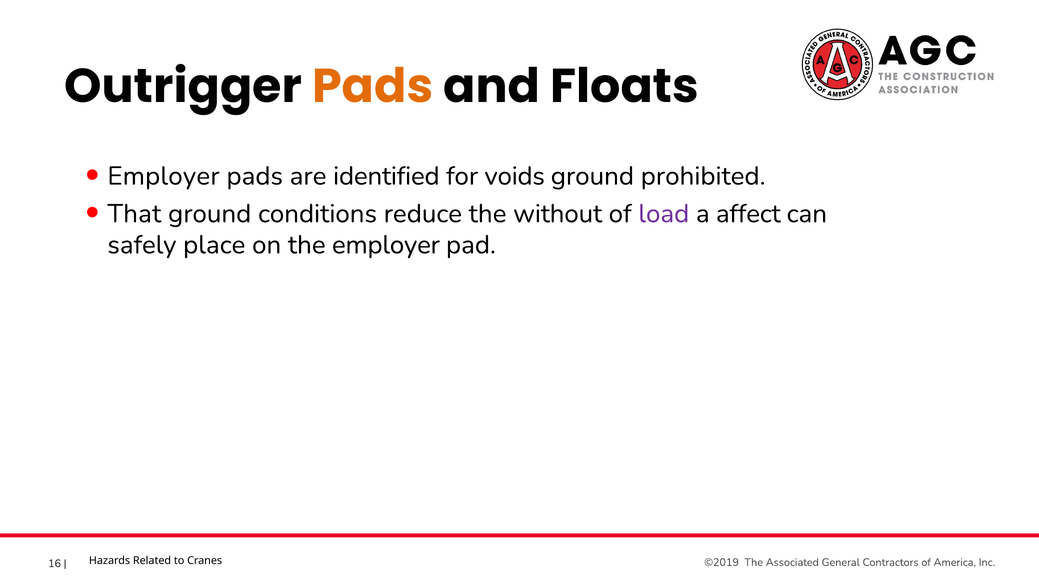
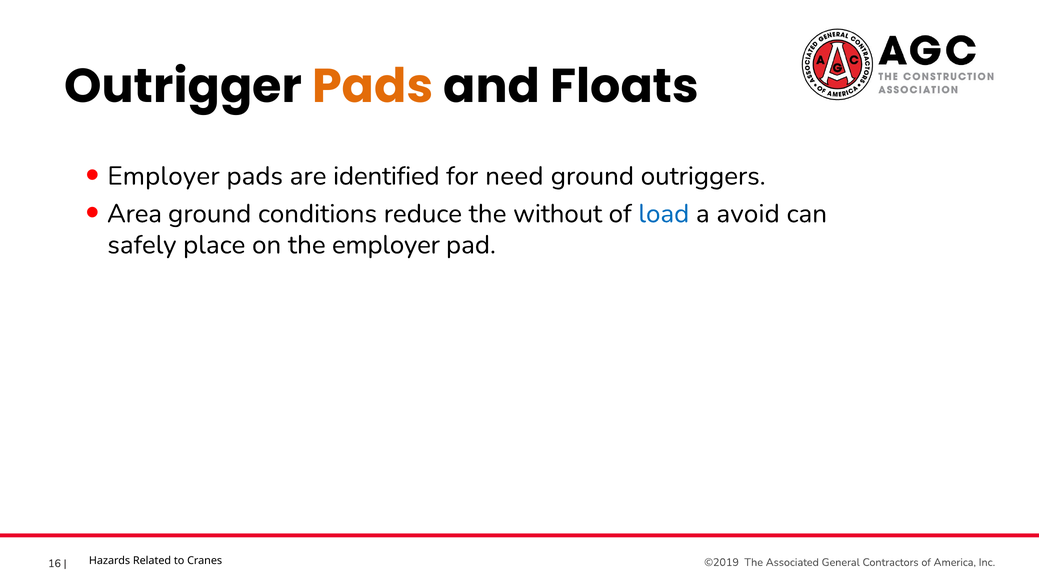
voids: voids -> need (514, 176)
prohibited: prohibited -> outriggers (703, 176)
That: That -> Area (134, 214)
load colour: purple -> blue (664, 214)
affect: affect -> avoid (748, 214)
